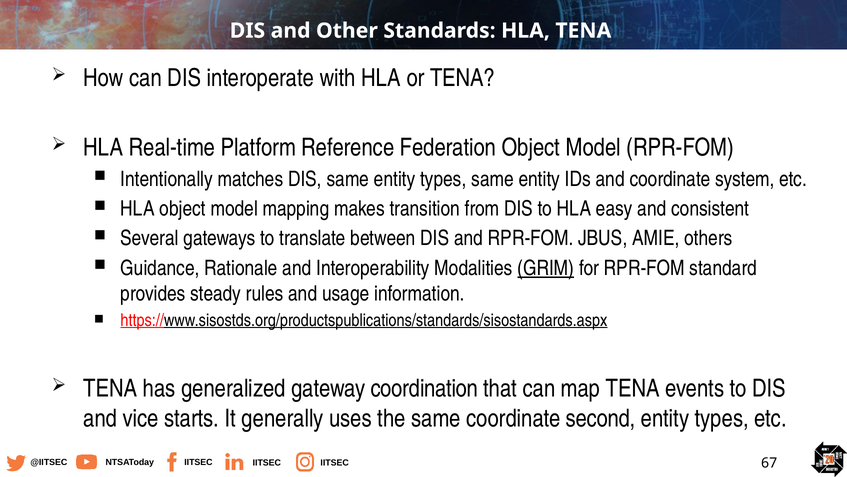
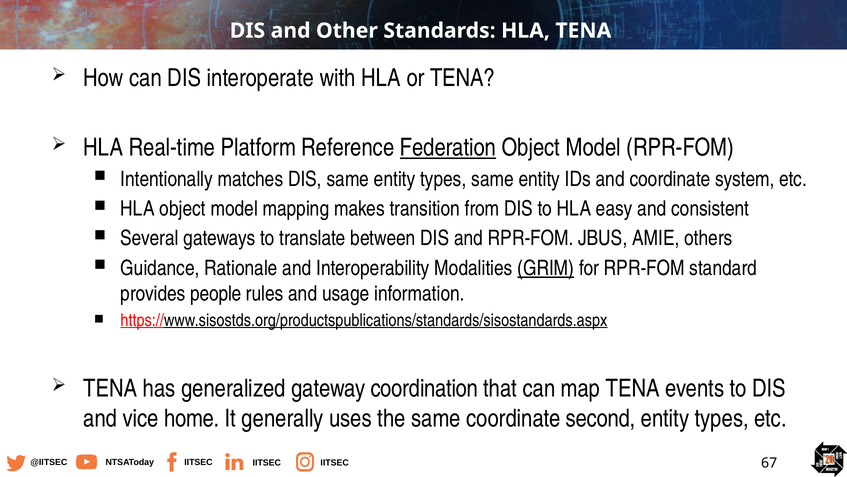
Federation underline: none -> present (448, 147)
steady: steady -> people (216, 293)
starts: starts -> home (192, 418)
